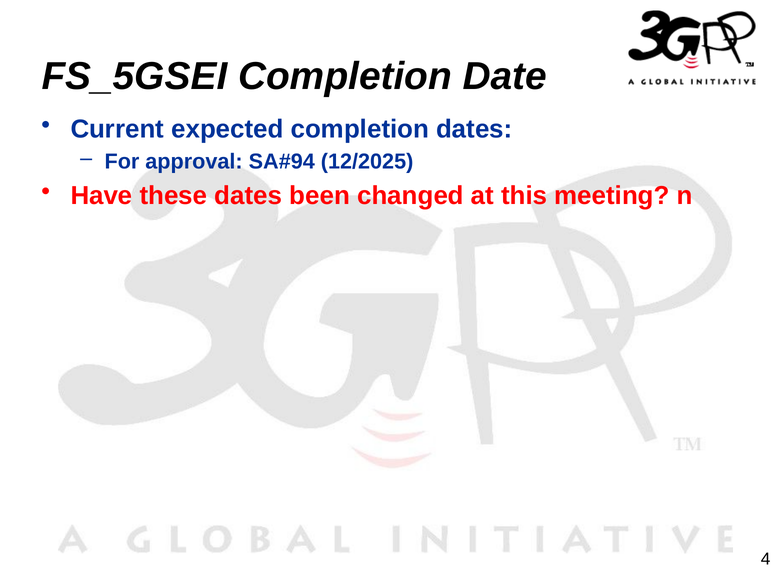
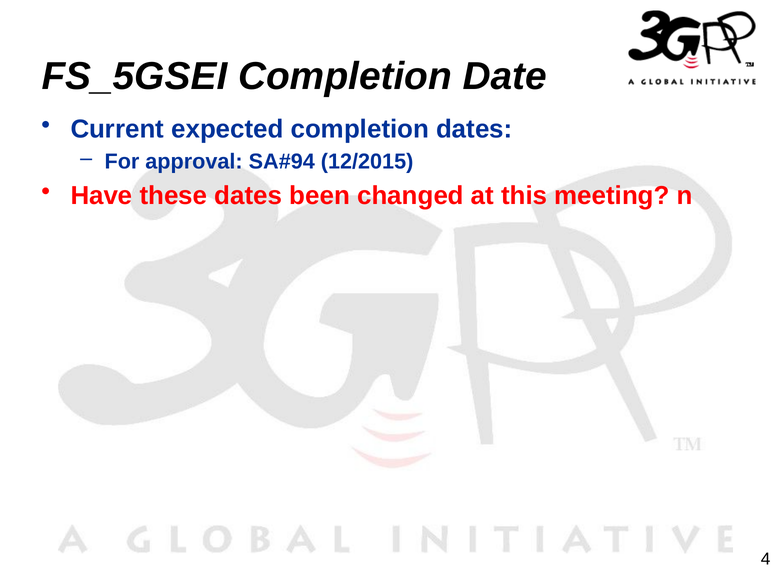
12/2025: 12/2025 -> 12/2015 (367, 162)
